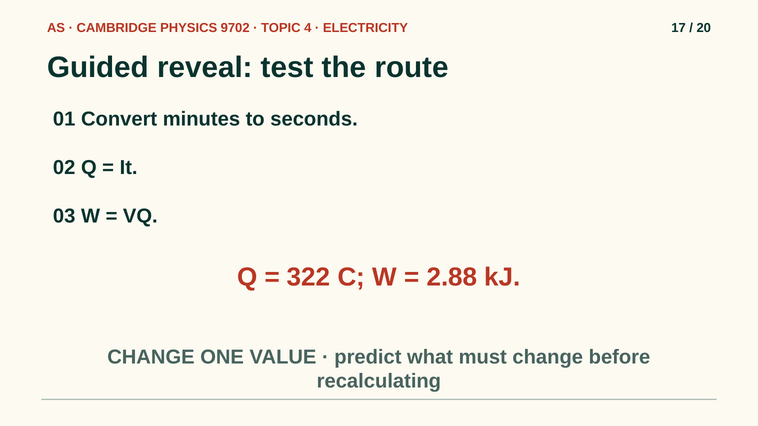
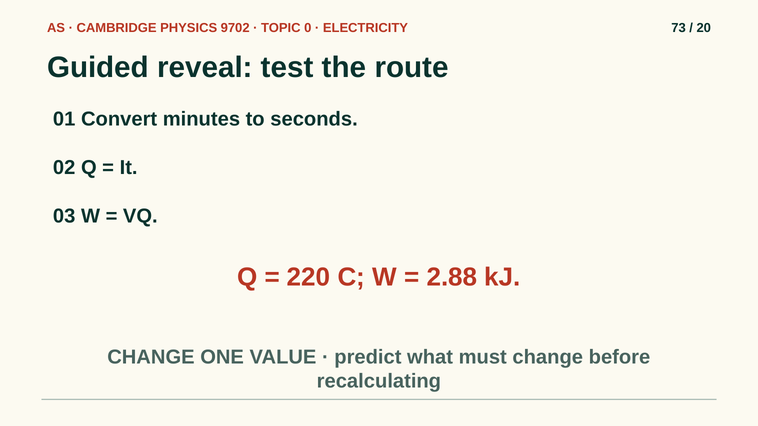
4: 4 -> 0 (308, 28)
17: 17 -> 73 (679, 28)
322: 322 -> 220 (309, 277)
